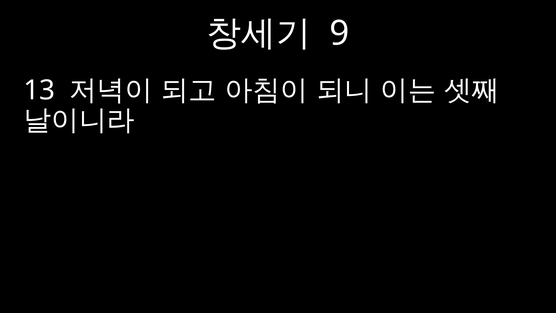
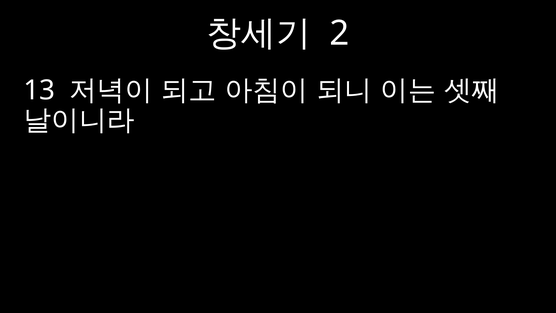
9: 9 -> 2 (339, 33)
